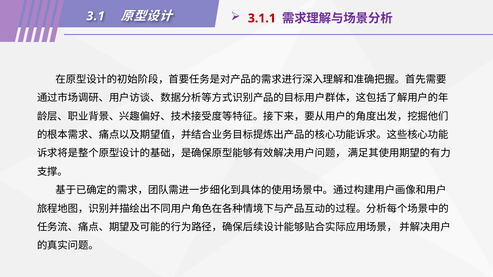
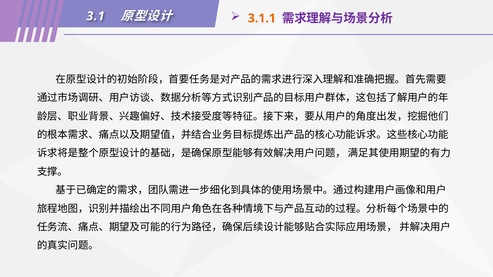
3.1.1 colour: red -> orange (262, 18)
